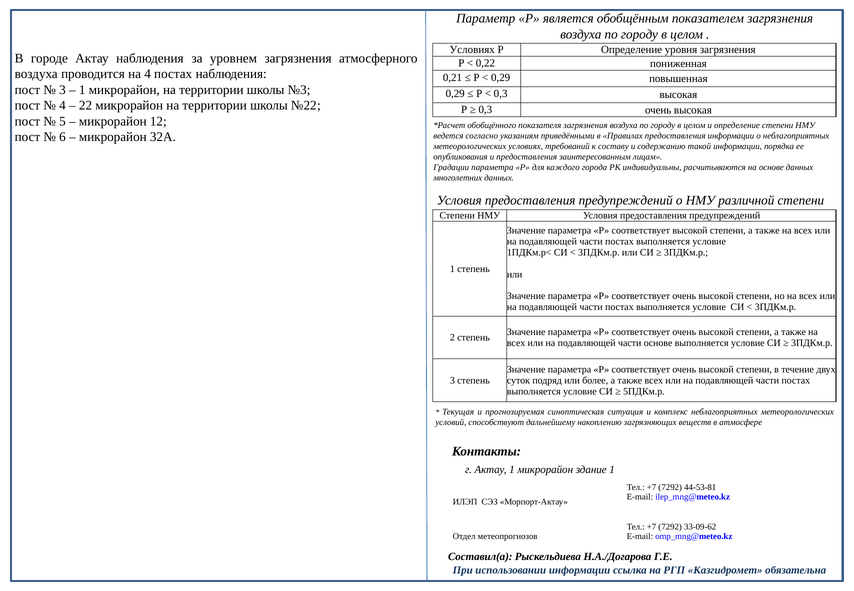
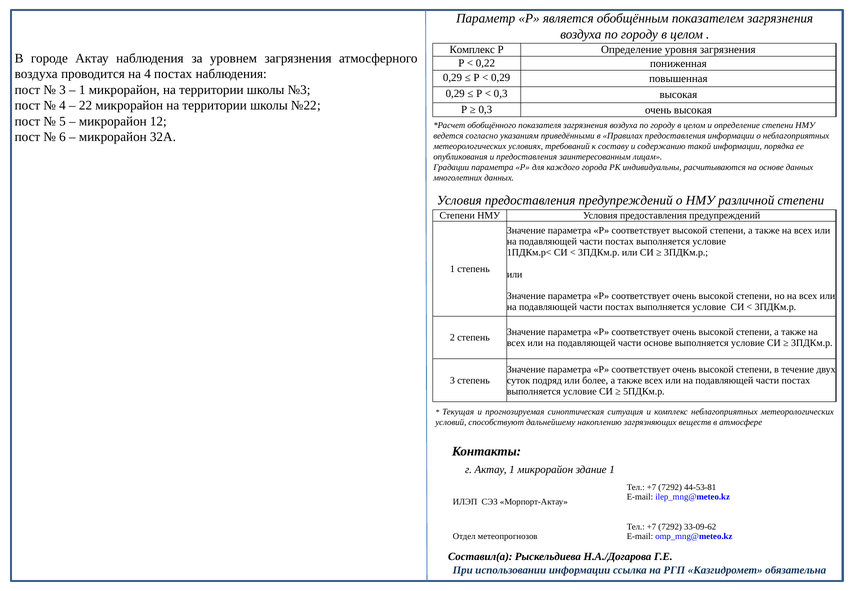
Условиях: Условиях -> Комплекс (472, 50)
0,21: 0,21 -> 0,29 (452, 77)
